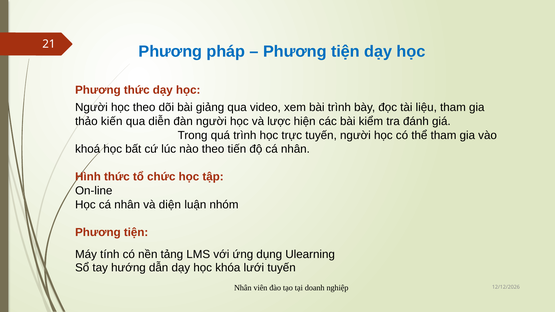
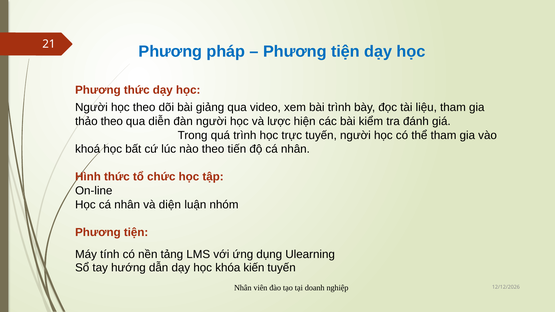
thảo kiến: kiến -> theo (112, 121)
lưới: lưới -> kiến (254, 268)
